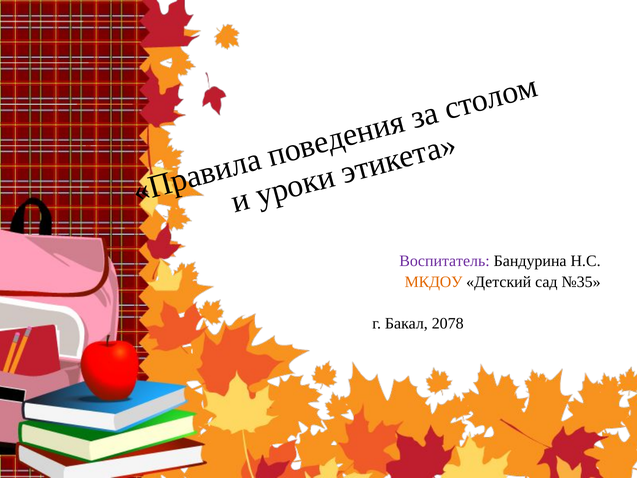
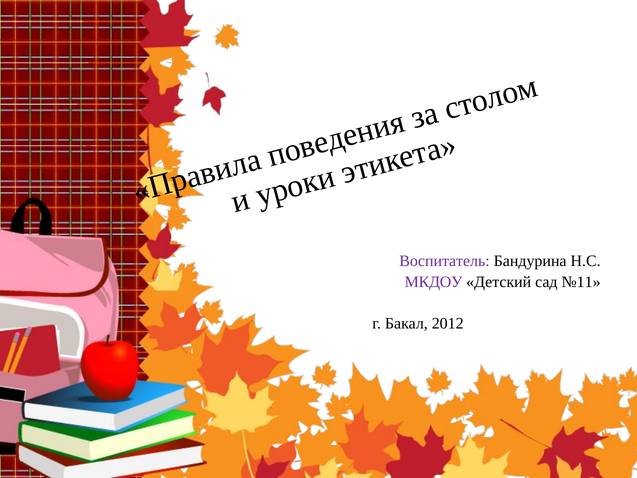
МКДОУ colour: orange -> purple (434, 282)
№35: №35 -> №11 (581, 282)
2078: 2078 -> 2012 (448, 323)
